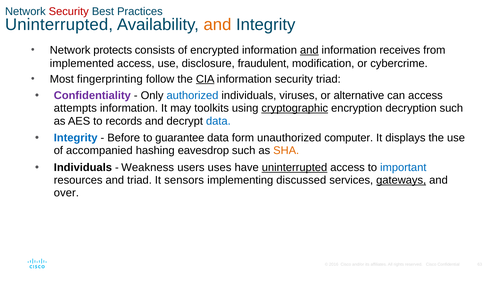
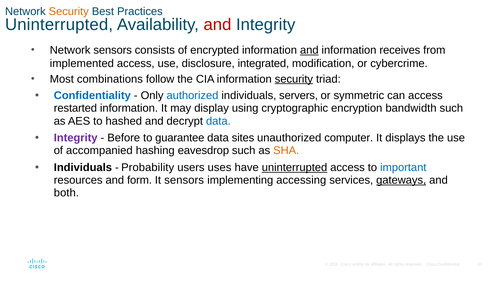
Security colour: red -> orange (69, 12)
and colour: orange -> red (217, 25)
Network protects: protects -> sensors (113, 50)
fraudulent: fraudulent -> integrated (263, 63)
fingerprinting: fingerprinting -> combinations (110, 79)
CIA underline: present -> none (205, 79)
security underline: none -> present (294, 79)
Confidentiality colour: purple -> blue (92, 96)
viruses: viruses -> servers (299, 96)
alternative: alternative -> symmetric (359, 96)
attempts: attempts -> restarted (75, 108)
toolkits: toolkits -> display (212, 108)
cryptographic underline: present -> none (295, 108)
decryption: decryption -> bandwidth (411, 108)
records: records -> hashed (124, 121)
Integrity colour: blue -> purple (76, 138)
form: form -> sites (243, 138)
Weakness: Weakness -> Probability (148, 167)
and triad: triad -> form (140, 180)
discussed: discussed -> accessing (301, 180)
over: over -> both (66, 193)
